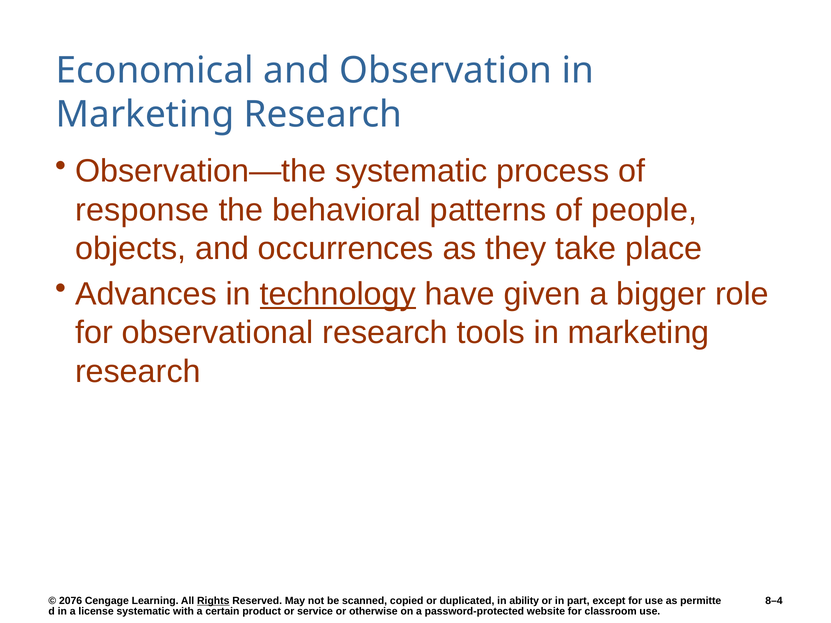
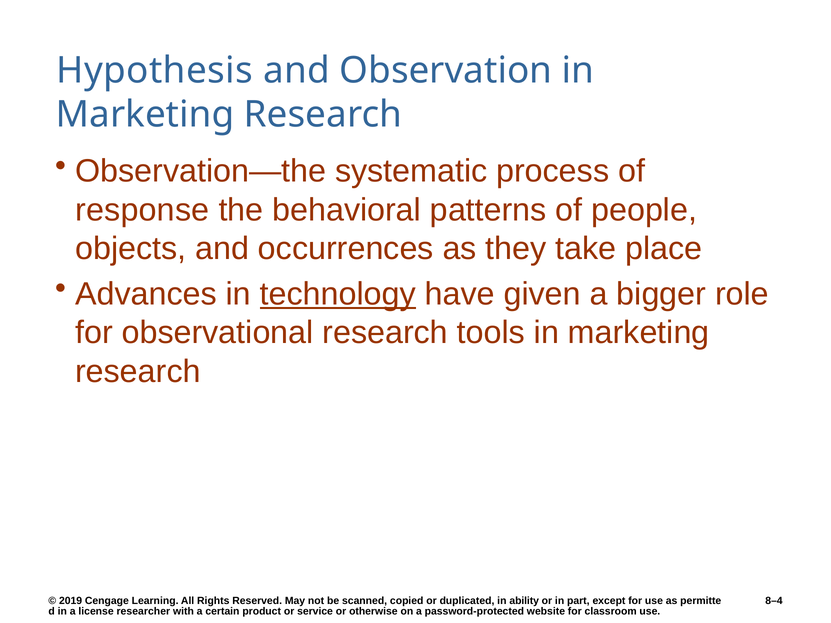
Economical: Economical -> Hypothesis (155, 70)
2076: 2076 -> 2019 (71, 601)
Rights underline: present -> none (213, 601)
license systematic: systematic -> researcher (143, 612)
